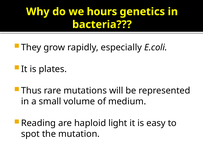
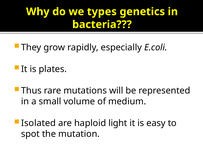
hours: hours -> types (102, 12)
Reading: Reading -> Isolated (38, 123)
